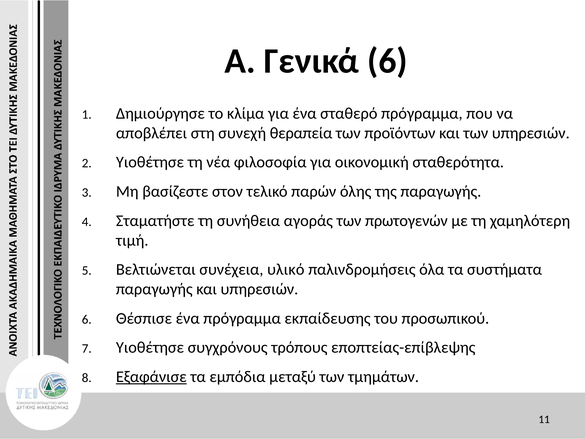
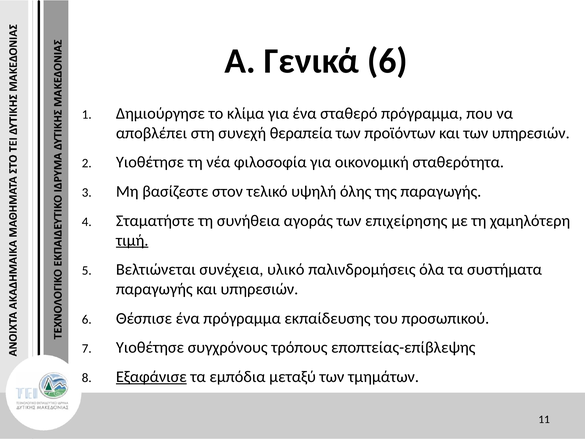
παρών: παρών -> υψηλή (314, 191)
πρωτογενών: πρωτογενών -> επιχείρησης (406, 221)
τιμή underline: none -> present (132, 240)
